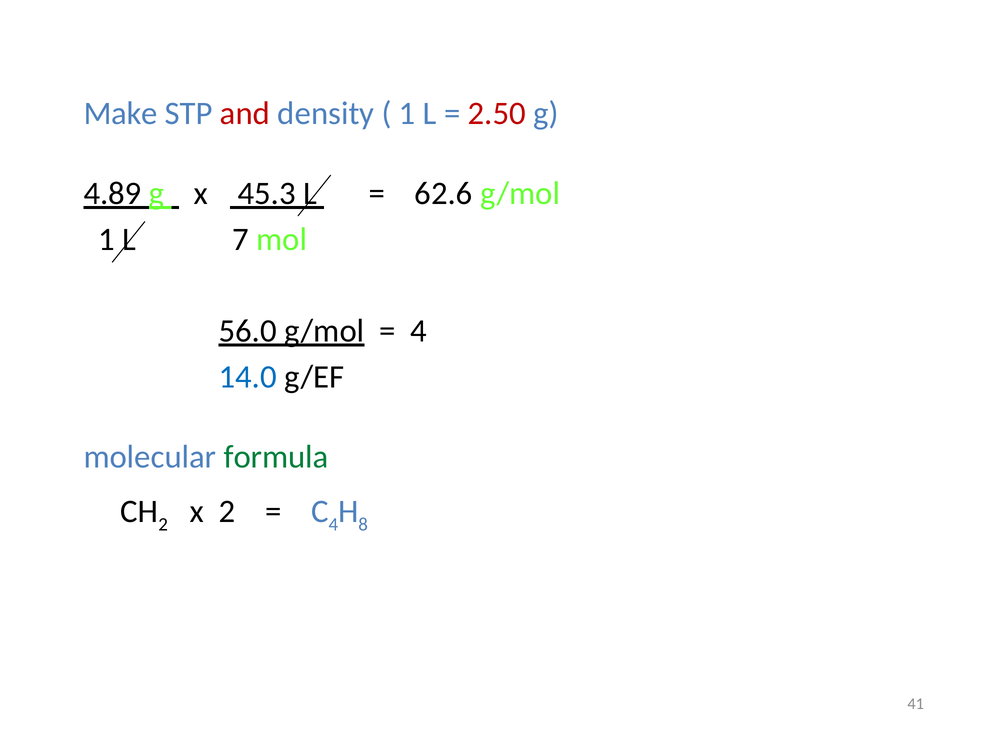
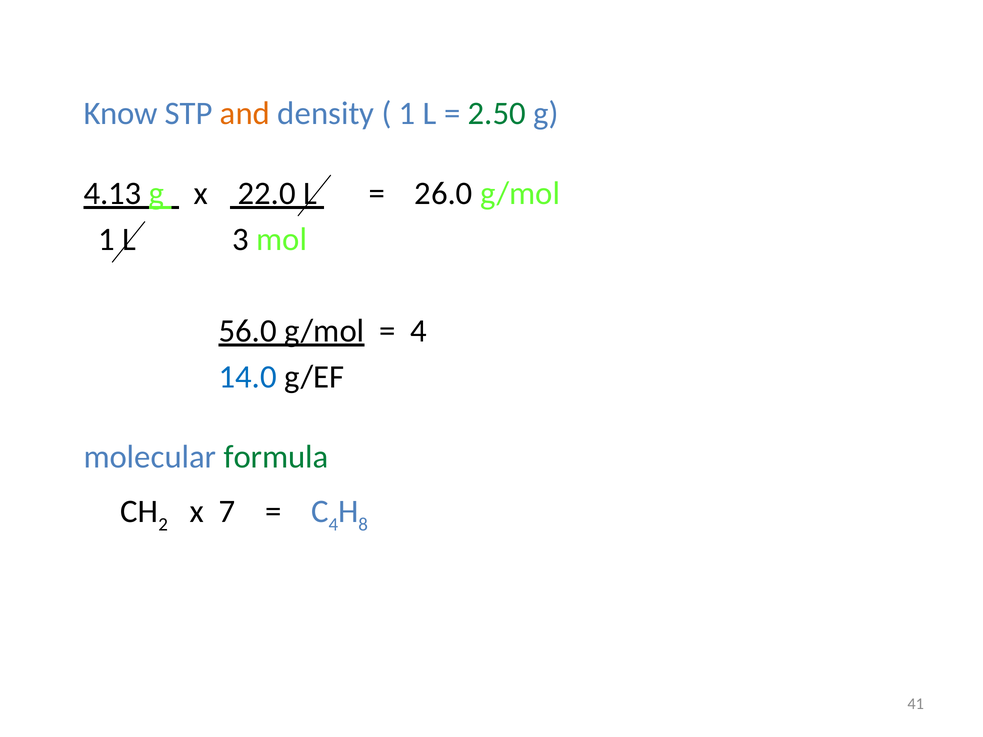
Make: Make -> Know (121, 114)
and colour: red -> orange (245, 114)
2.50 colour: red -> green (497, 114)
4.89: 4.89 -> 4.13 (113, 194)
45.3: 45.3 -> 22.0 (267, 194)
62.6: 62.6 -> 26.0 (443, 194)
7: 7 -> 3 (240, 239)
x 2: 2 -> 7 (227, 512)
